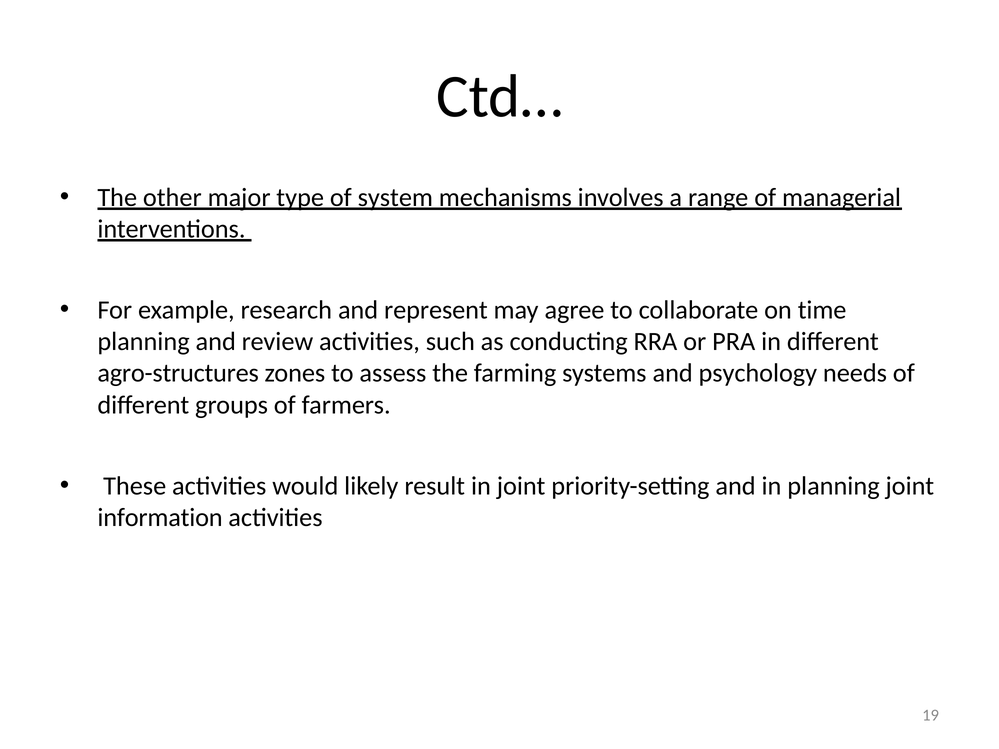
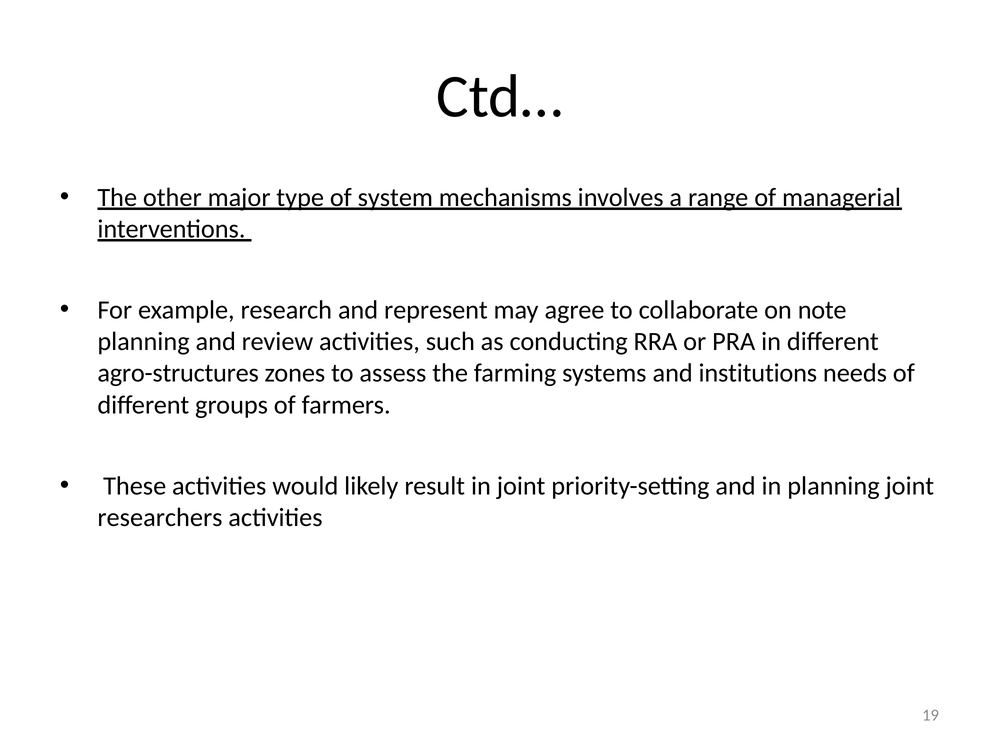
time: time -> note (822, 310)
psychology: psychology -> institutions (758, 373)
information: information -> researchers (160, 518)
